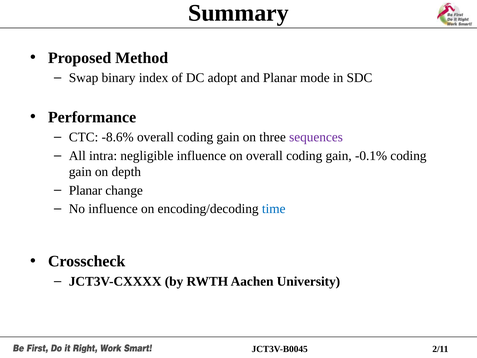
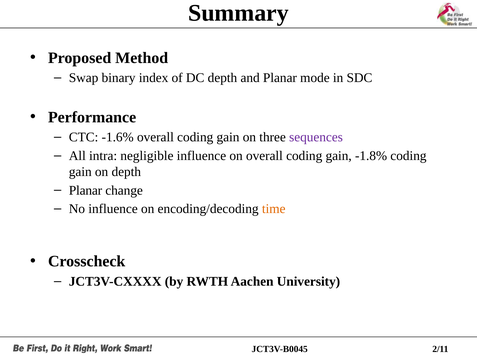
DC adopt: adopt -> depth (222, 78)
-8.6%: -8.6% -> -1.6% (118, 137)
-0.1%: -0.1% -> -1.8% (371, 156)
time colour: blue -> orange (274, 209)
